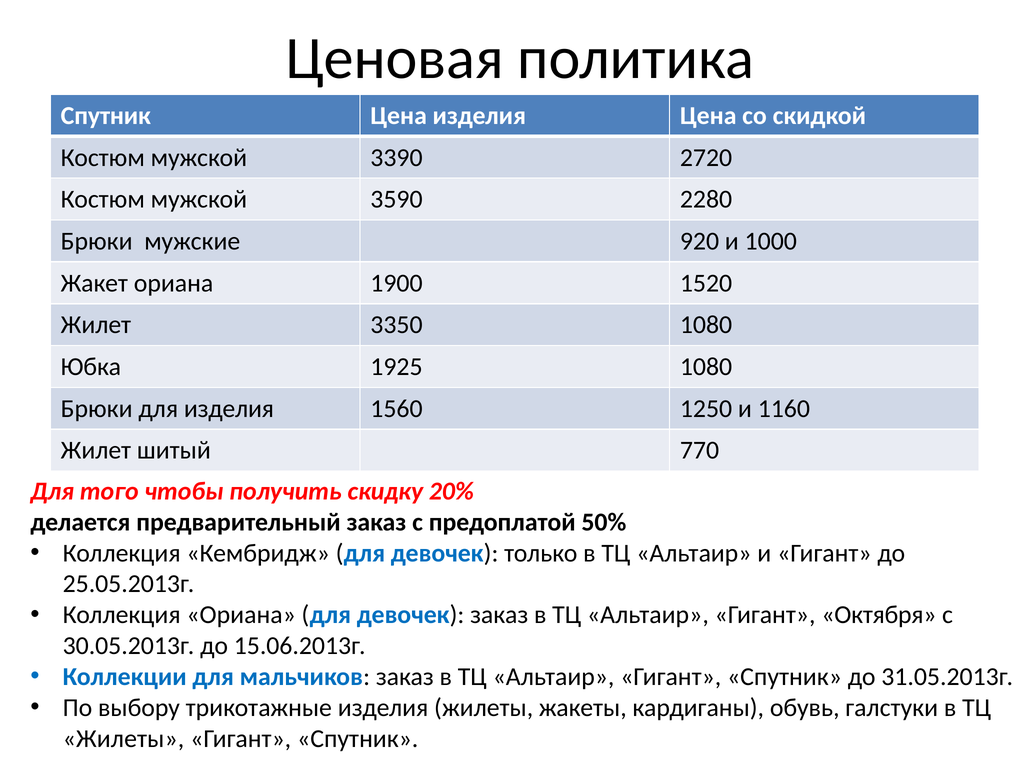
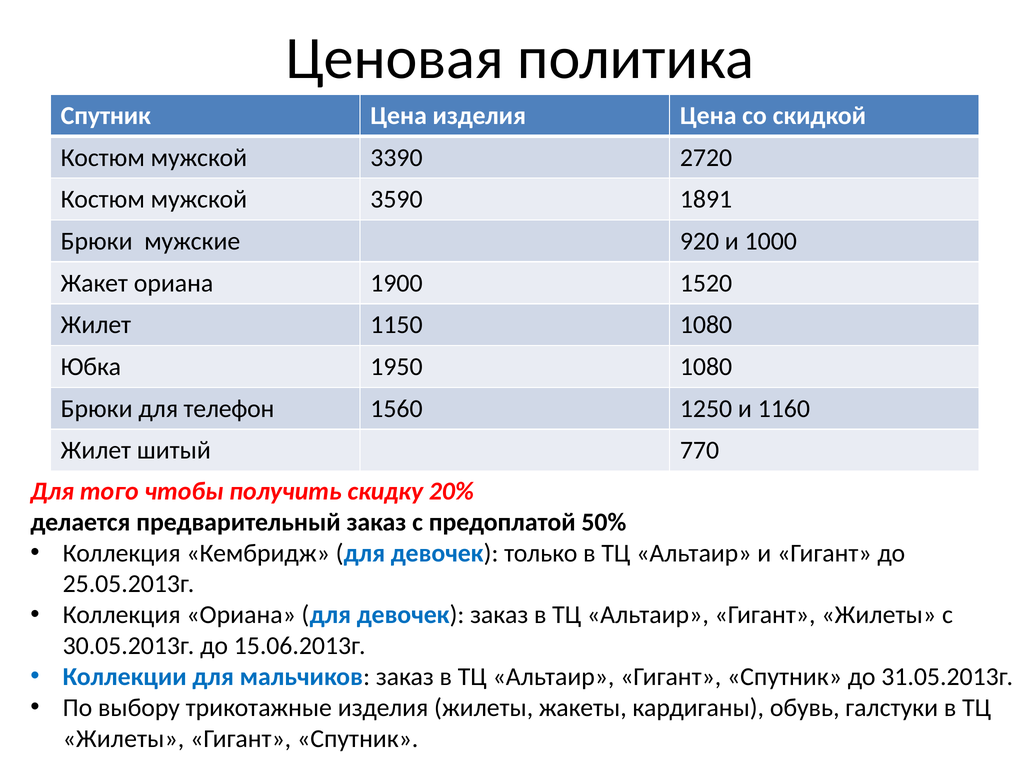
2280: 2280 -> 1891 (706, 199)
3350: 3350 -> 1150 (396, 325)
1925: 1925 -> 1950 (396, 367)
для изделия: изделия -> телефон (229, 409)
Гигант Октября: Октября -> Жилеты (879, 615)
